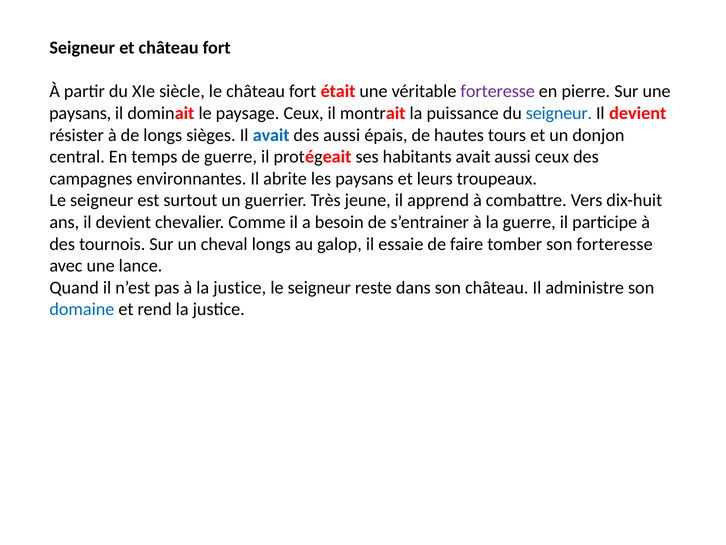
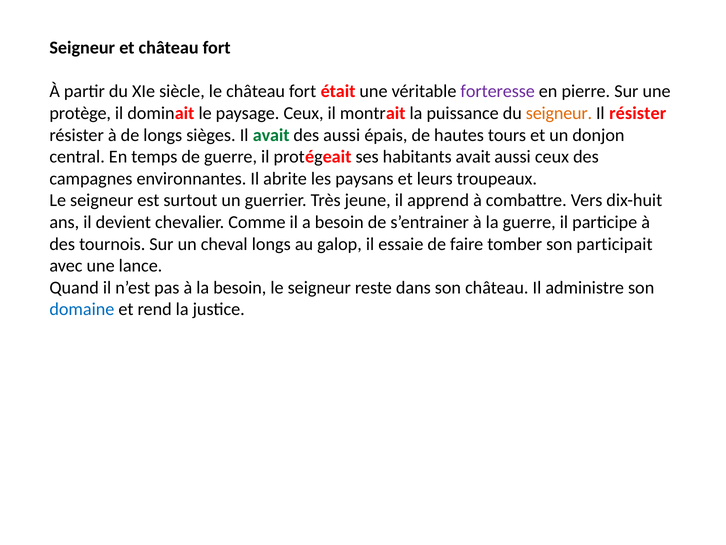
paysans: paysans -> protège (80, 113)
seigneur colour: blue -> orange (559, 113)
devient: devient -> résister (638, 113)
avait colour: blue -> green (271, 135)
son forteresse: forteresse -> participait (615, 244)
à la justice: justice -> besoin (240, 287)
